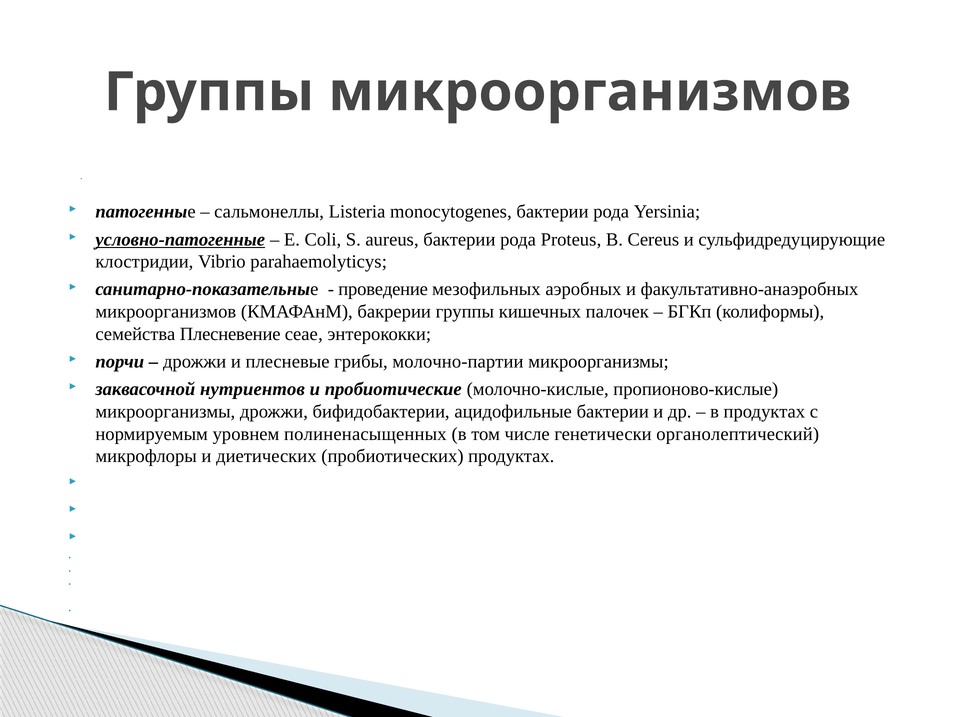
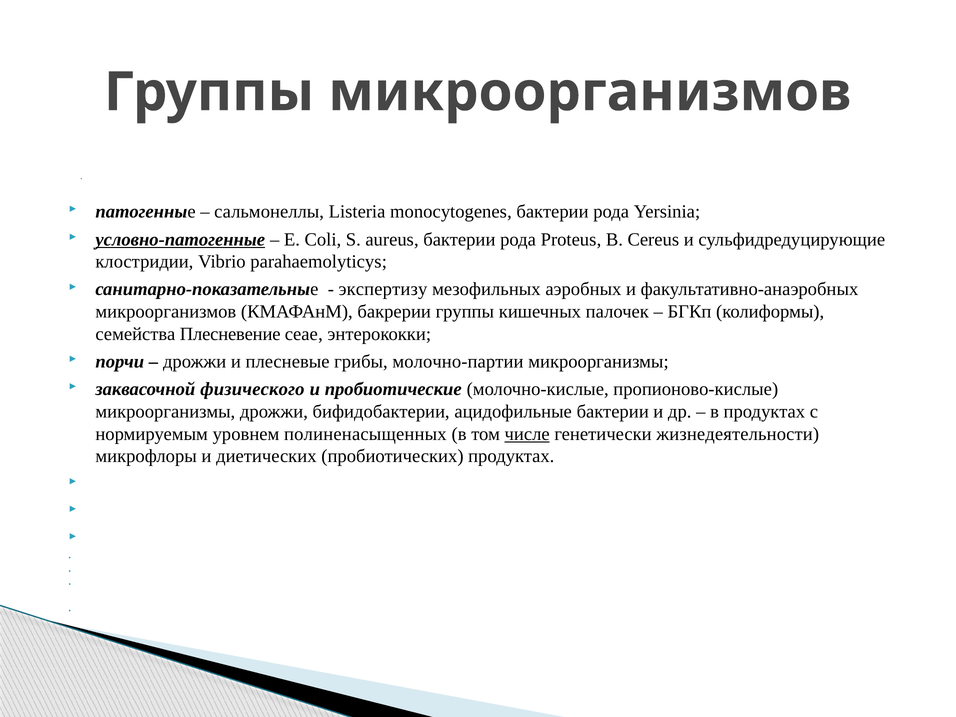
проведение: проведение -> экспертизу (383, 289)
нутриентов: нутриентов -> физического (252, 389)
числе underline: none -> present (527, 434)
органолептический: органолептический -> жизнедеятельности (738, 434)
